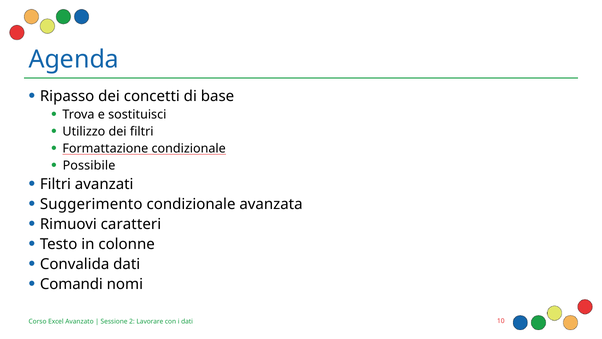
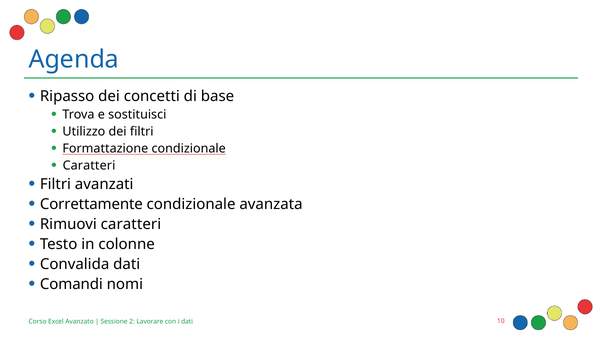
Possibile: Possibile -> Caratteri (89, 165)
Suggerimento: Suggerimento -> Correttamente (91, 204)
